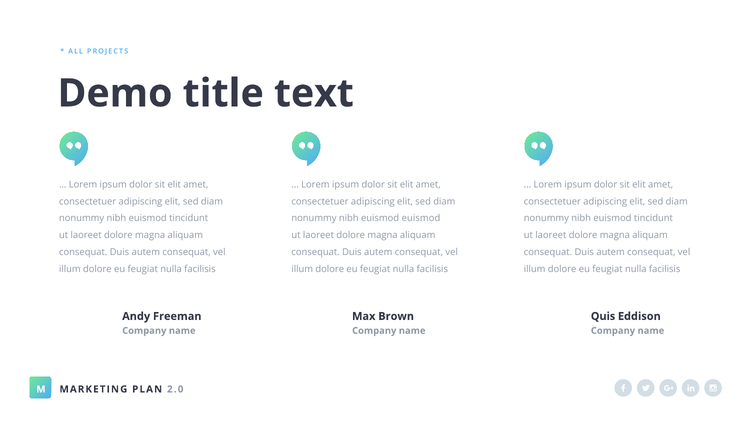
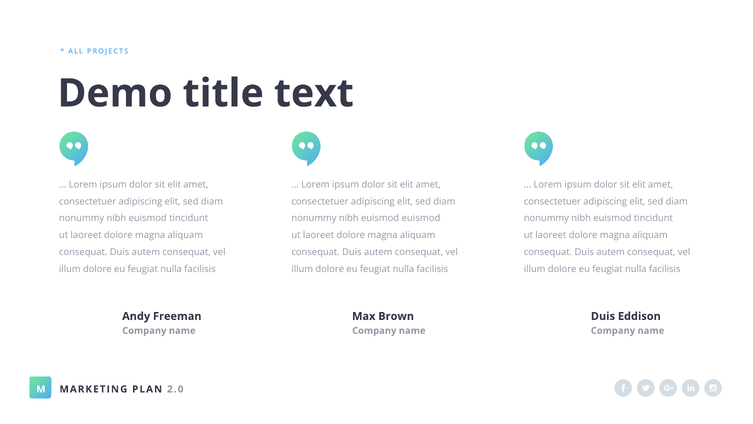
Quis: Quis -> Duis (603, 316)
